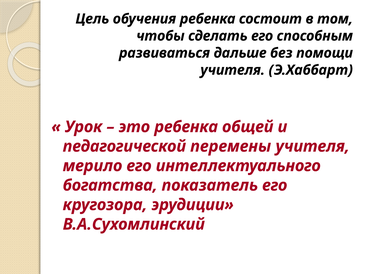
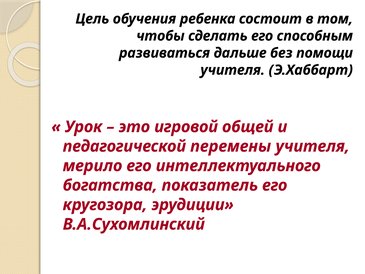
это ребенка: ребенка -> игровой (186, 127)
